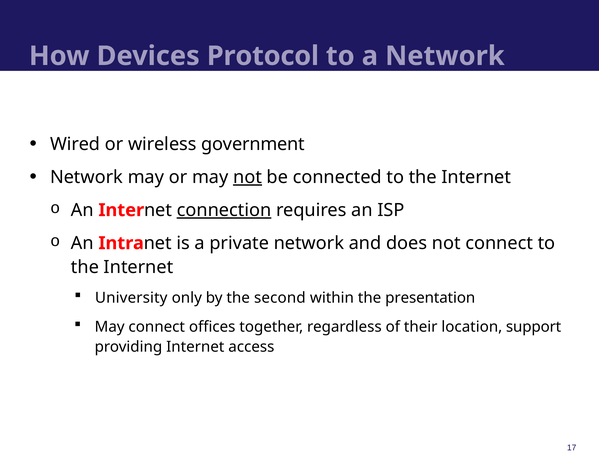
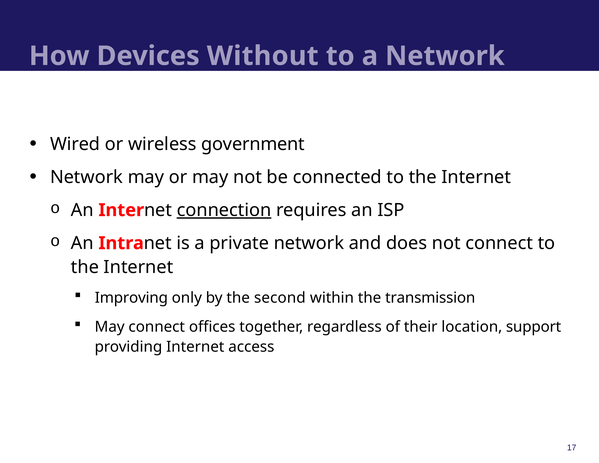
Protocol: Protocol -> Without (263, 56)
not underline: present -> none (248, 177)
University: University -> Improving (131, 298)
presentation: presentation -> transmission (430, 298)
